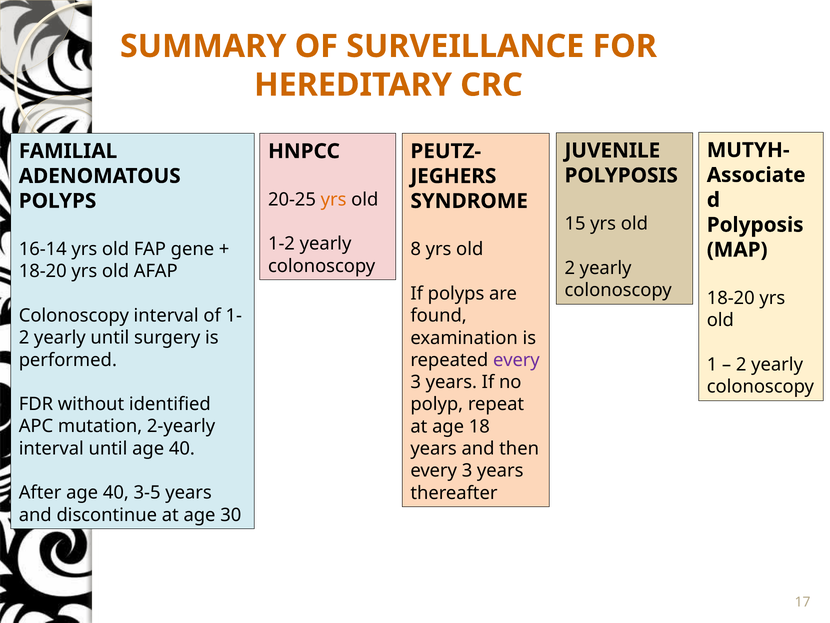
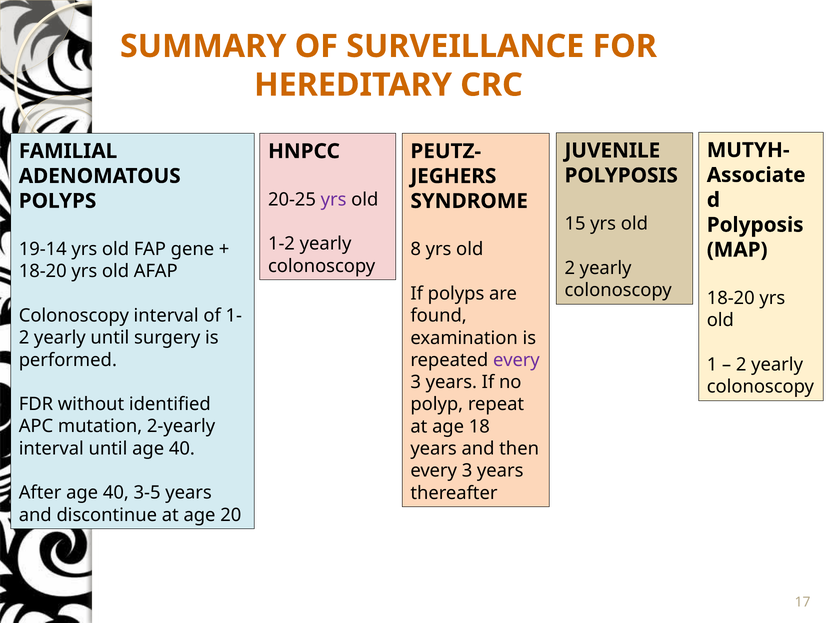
yrs colour: orange -> purple (334, 199)
16-14: 16-14 -> 19-14 (43, 249)
30: 30 -> 20 (231, 514)
